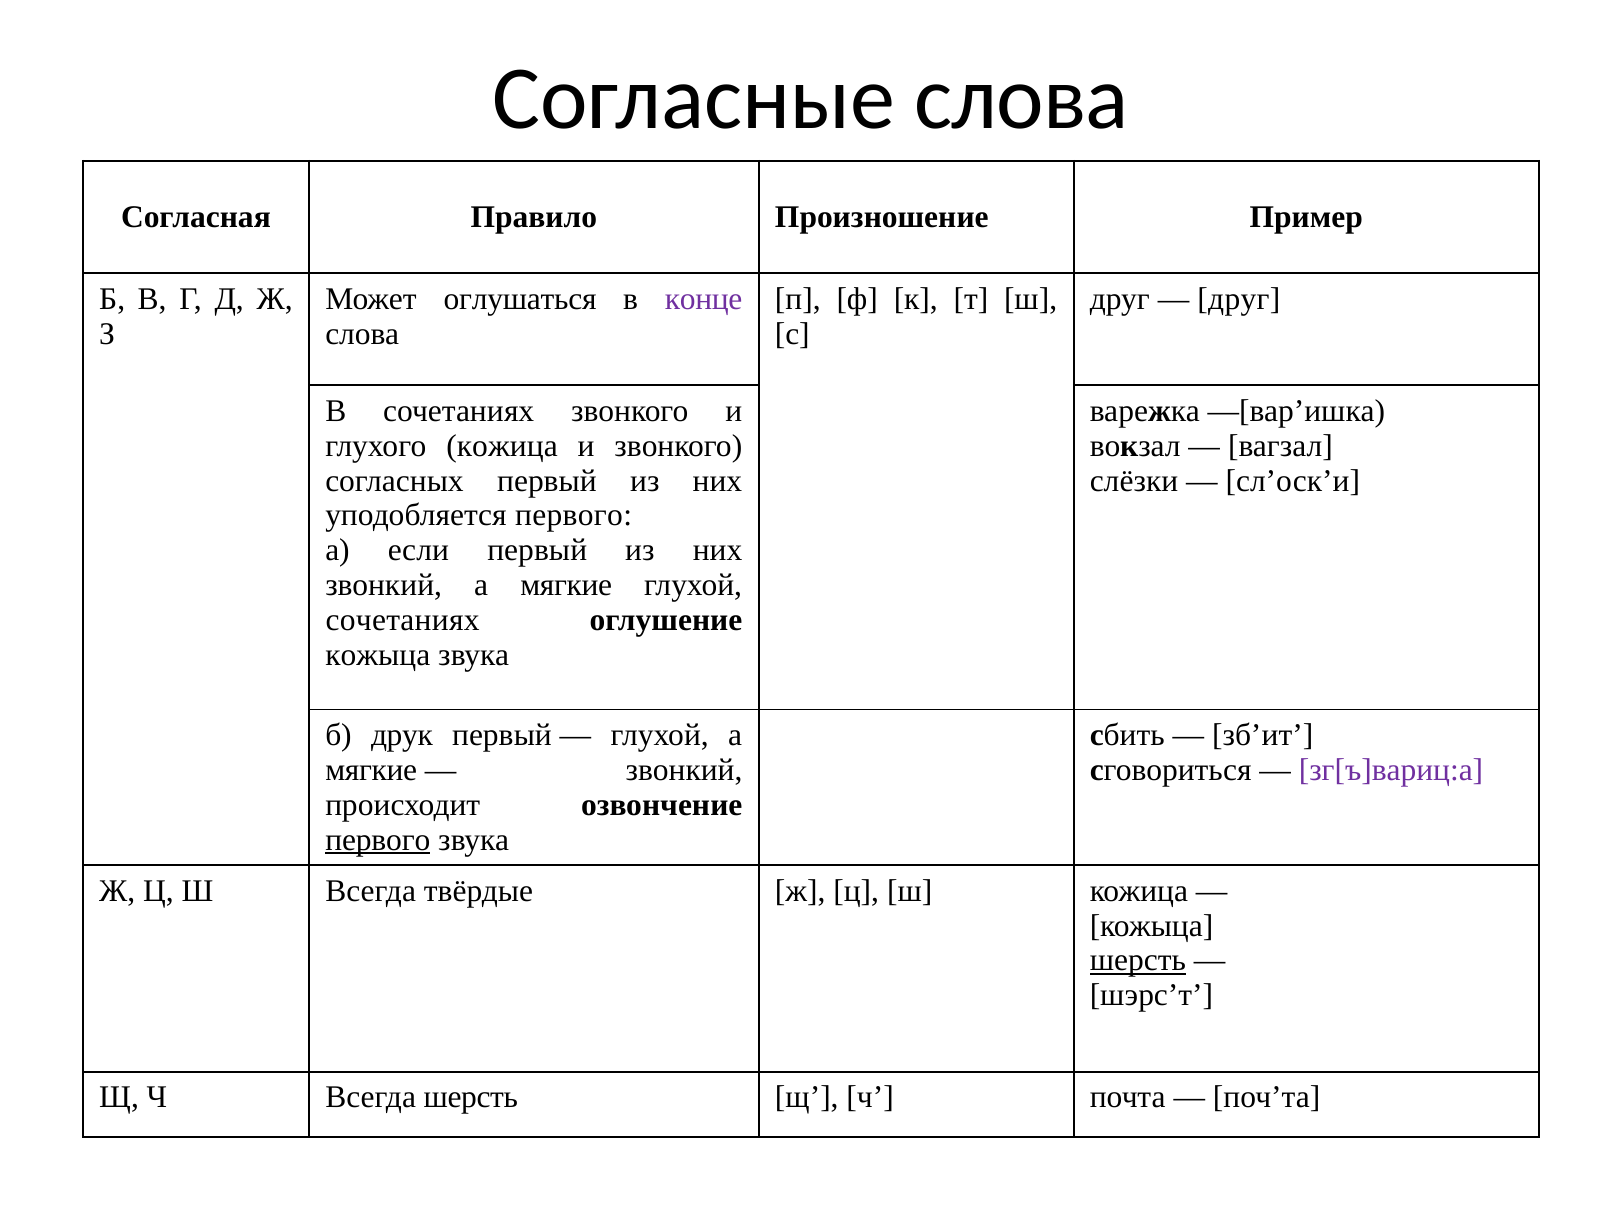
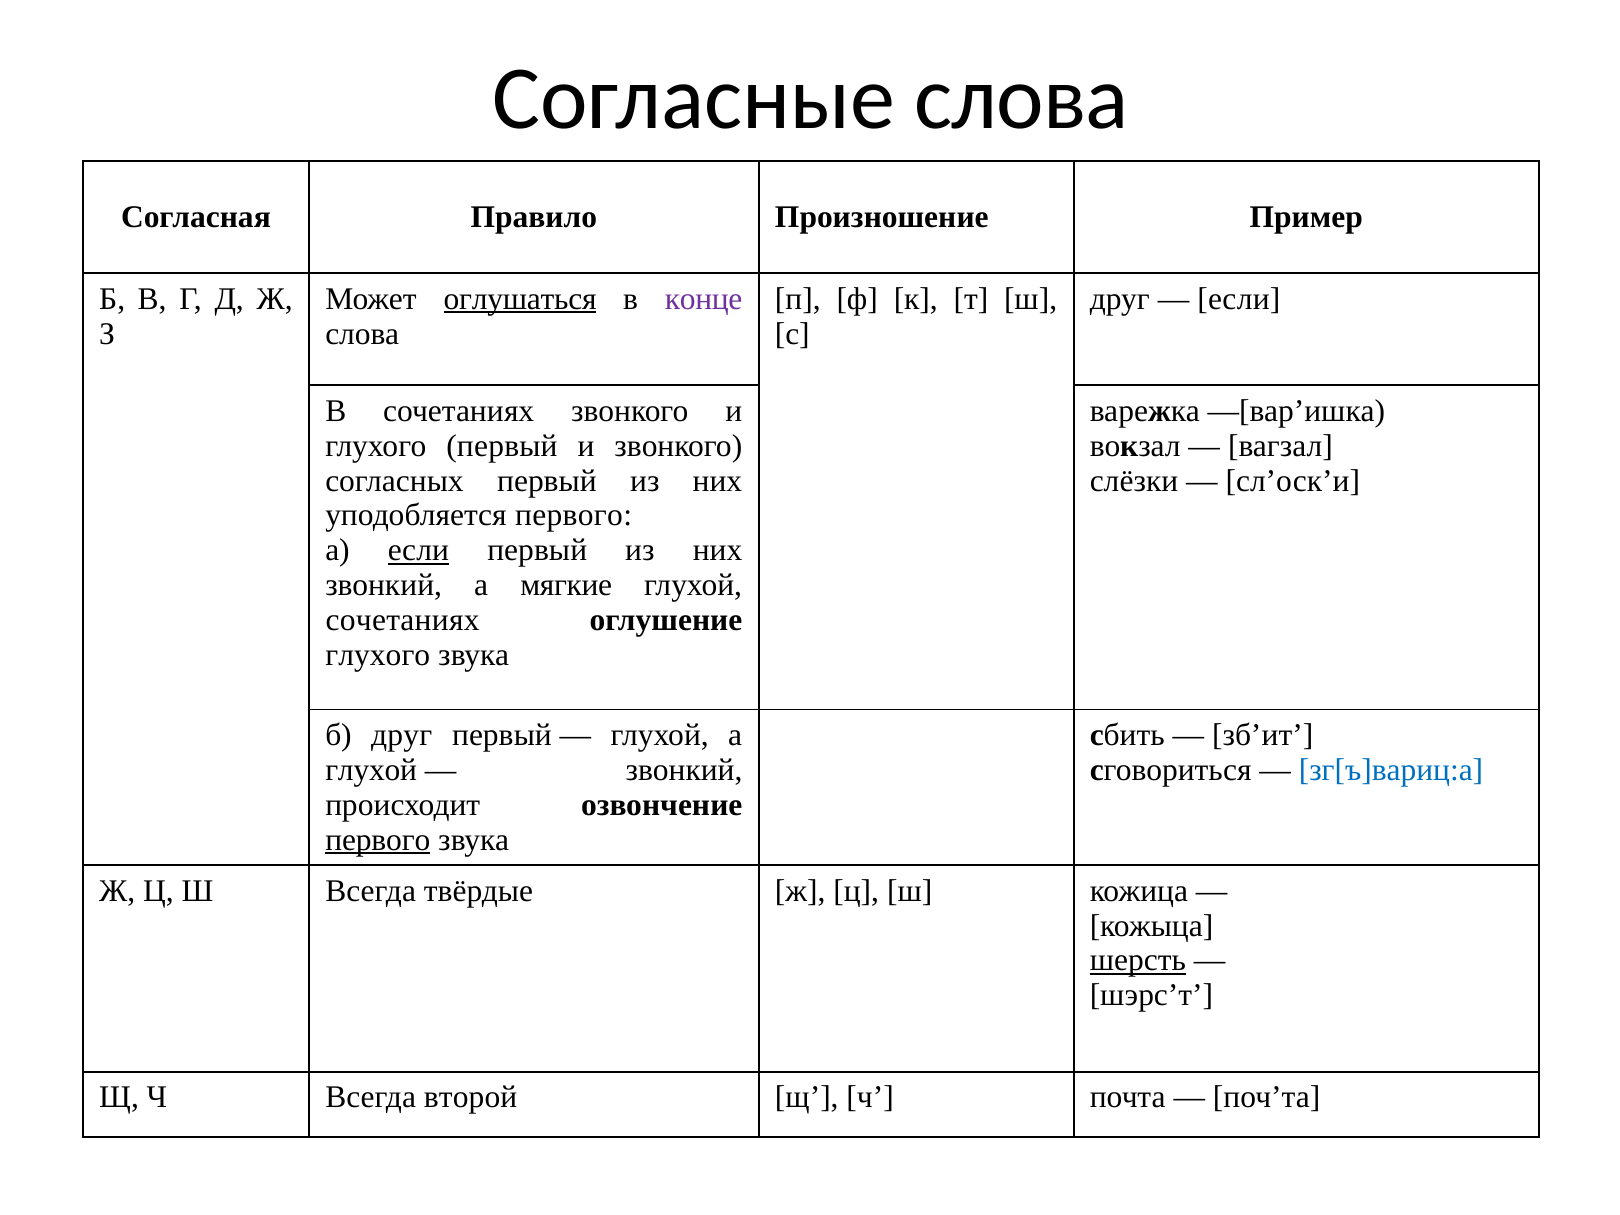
оглушаться underline: none -> present (520, 299)
друг: друг -> если (1239, 299)
глухого кожица: кожица -> первый (502, 446)
если underline: none -> present (418, 550)
кожыца: кожыца -> глухого (378, 655)
б друк: друк -> друг (402, 735)
мягкие: мягкие -> глухой (371, 770)
зг[ъ]вариц:а colour: purple -> blue (1391, 770)
Всегда шерсть: шерсть -> второй (471, 1098)
